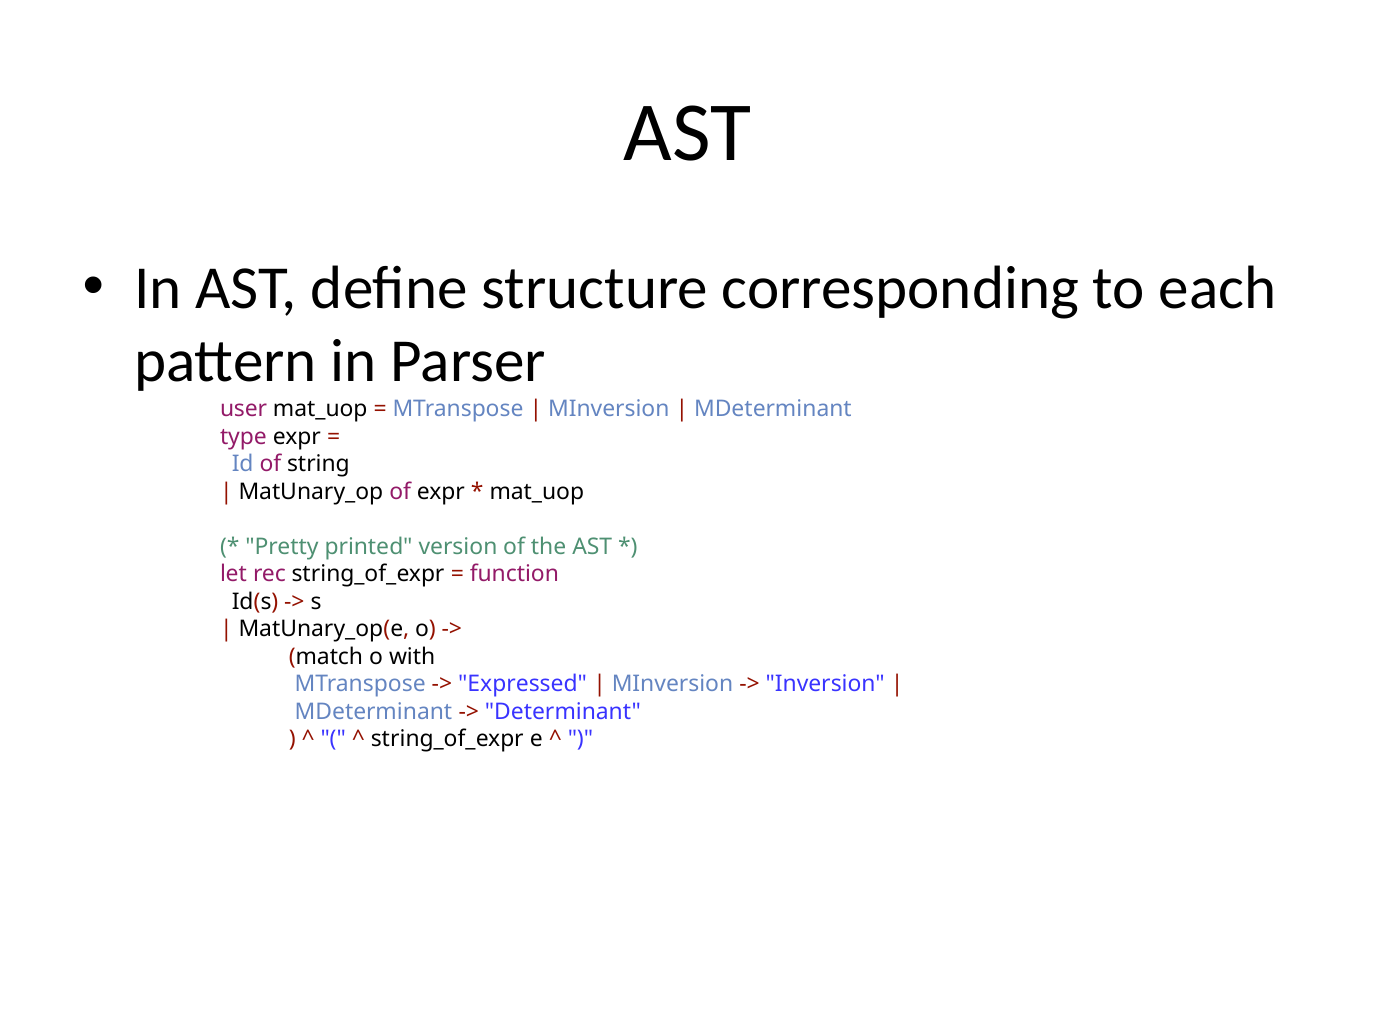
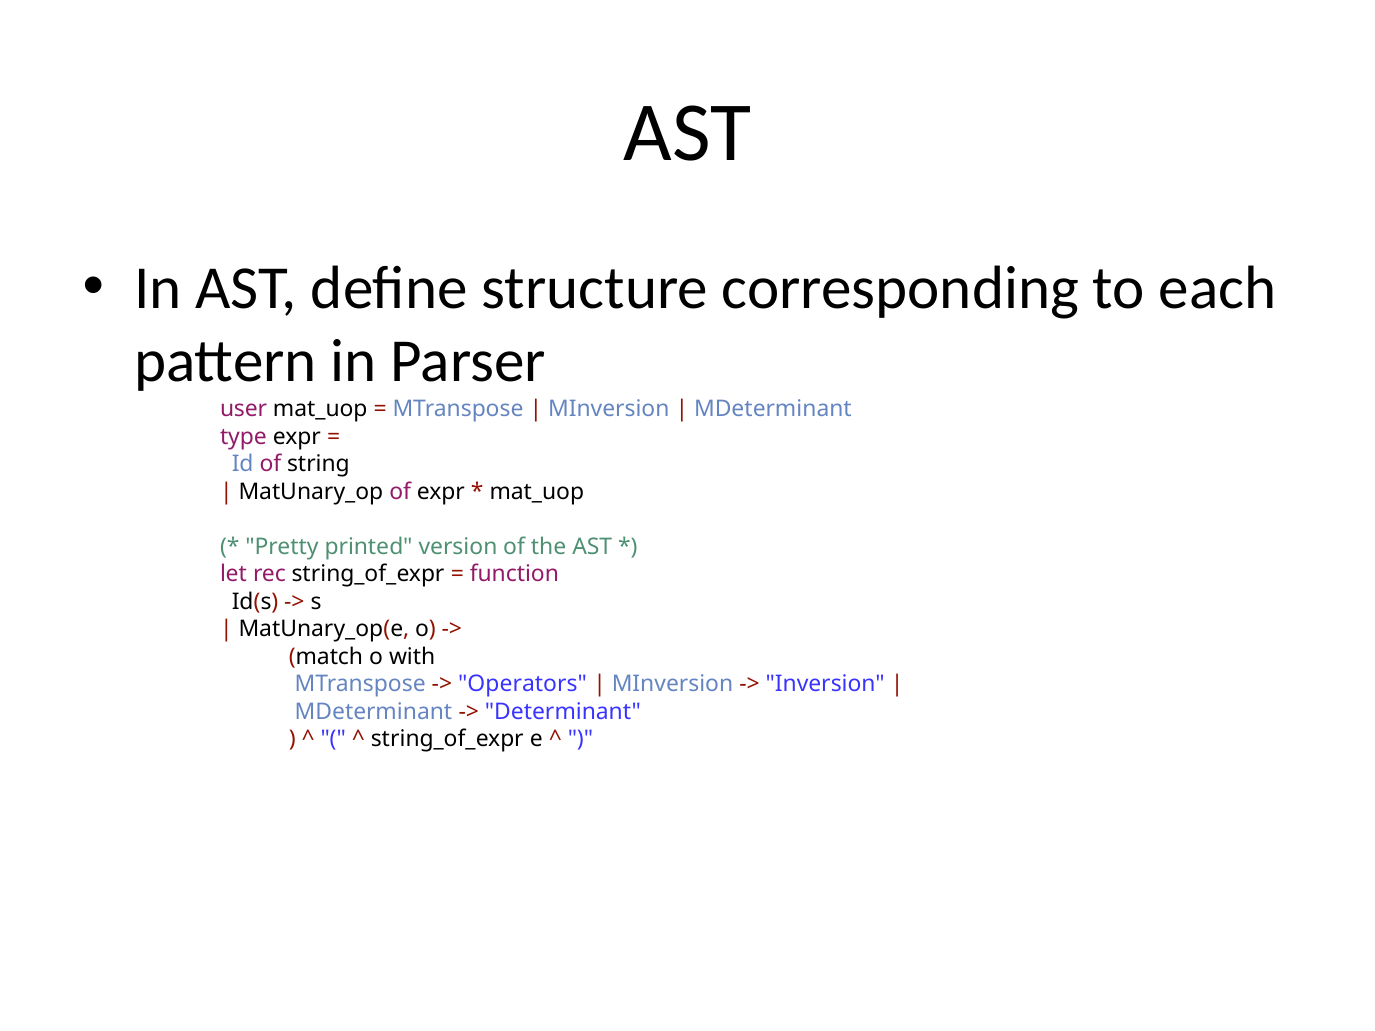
Expressed: Expressed -> Operators (523, 685)
